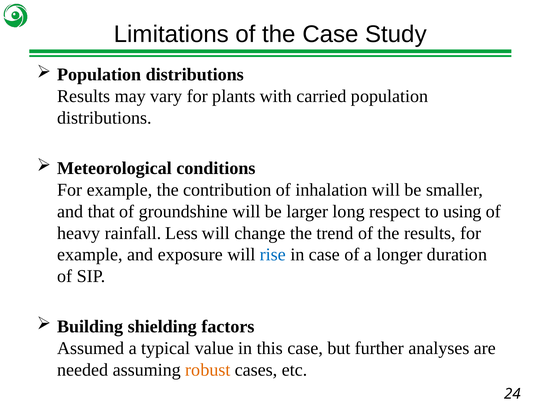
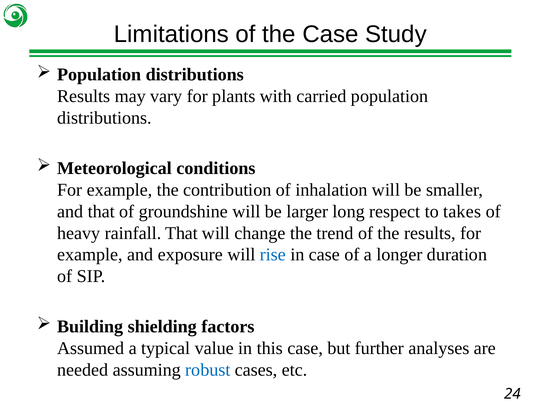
using: using -> takes (462, 212)
rainfall Less: Less -> That (182, 233)
robust colour: orange -> blue (208, 371)
